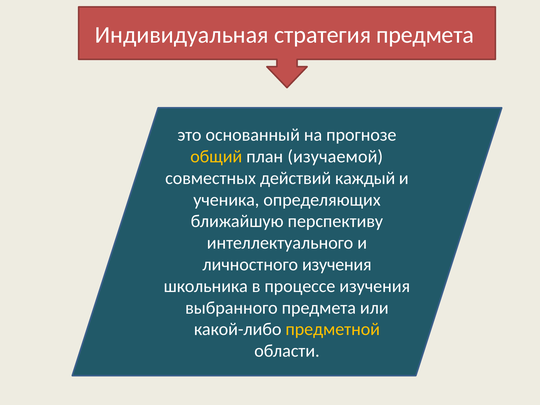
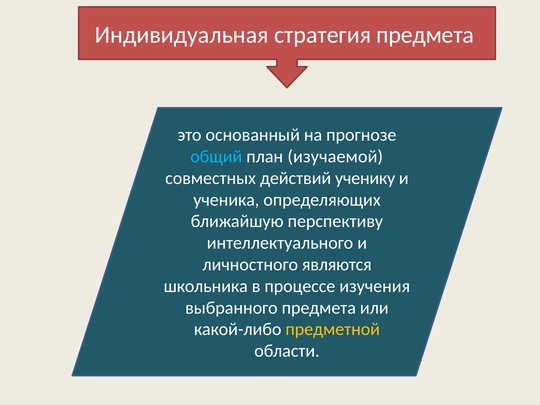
общий colour: yellow -> light blue (216, 157)
каждый: каждый -> ученику (365, 178)
личностного изучения: изучения -> являются (337, 265)
